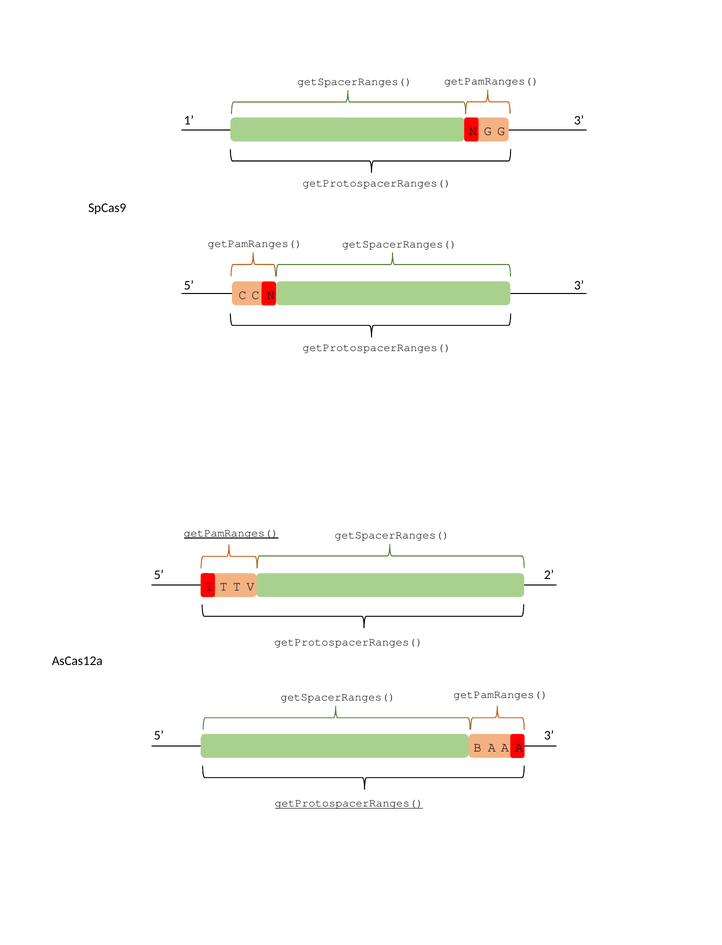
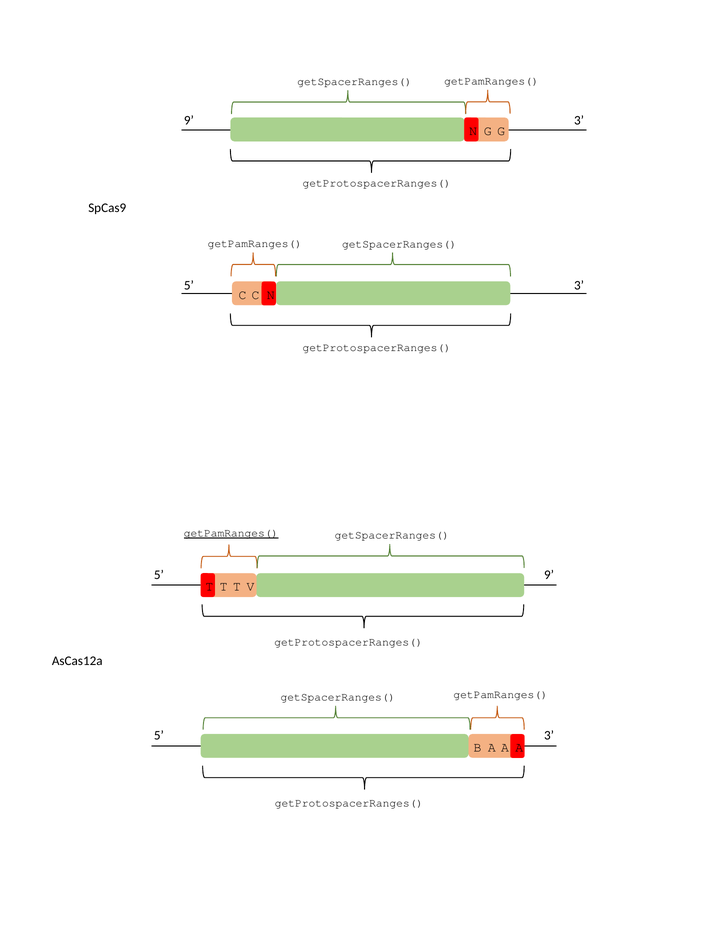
1: 1 -> 9 (189, 120)
5 2: 2 -> 9 (549, 575)
getProtospacerRanges( underline: present -> none (349, 803)
